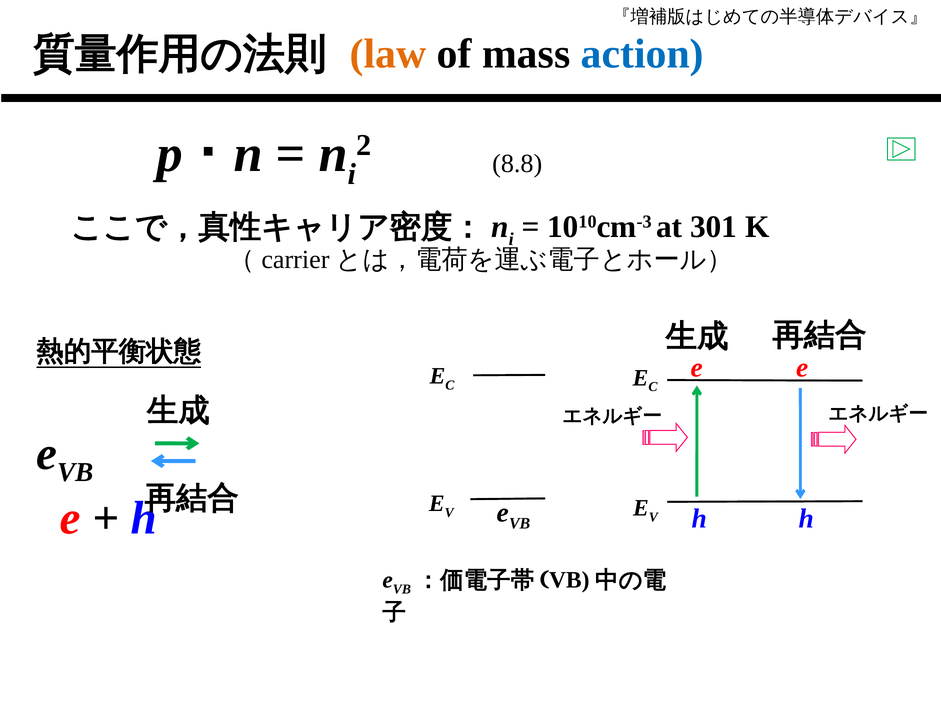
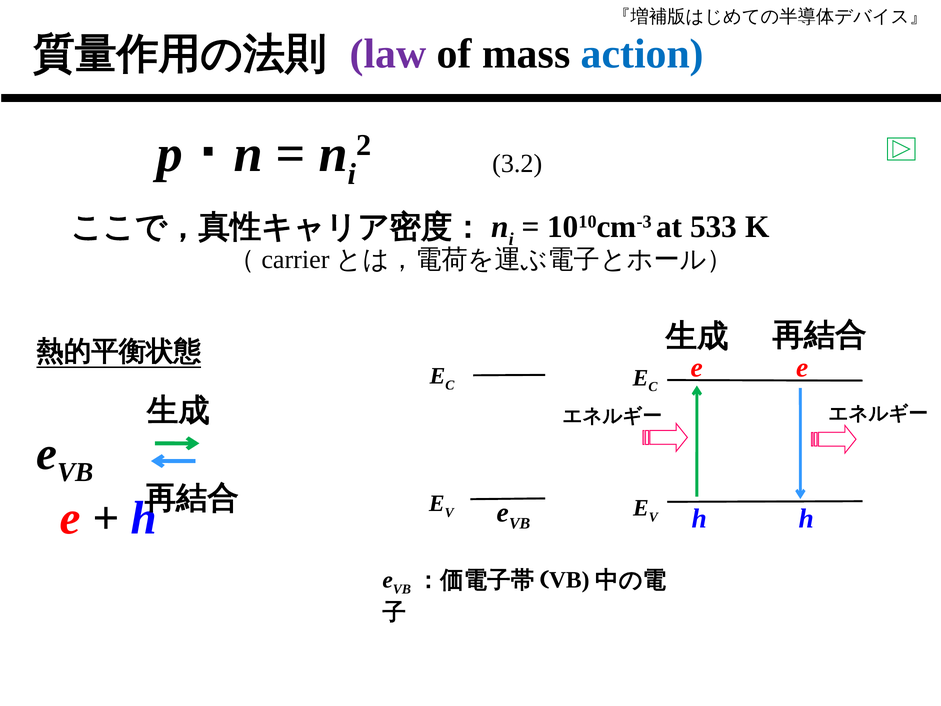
law colour: orange -> purple (388, 54)
8.8: 8.8 -> 3.2 (517, 163)
301: 301 -> 533 (714, 227)
